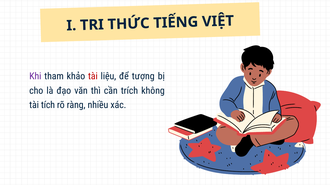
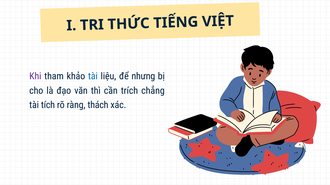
tài colour: red -> blue (93, 77)
tượng: tượng -> nhưng (143, 77)
không: không -> chẳng (153, 91)
nhiều: nhiều -> thách (98, 105)
